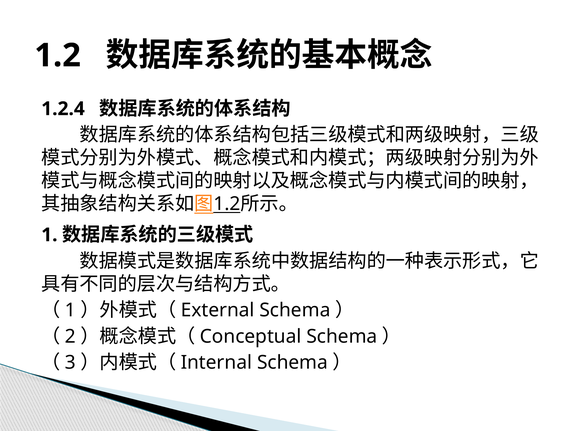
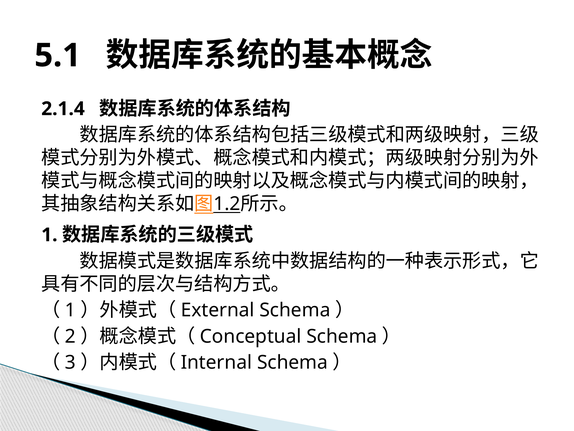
1.2: 1.2 -> 5.1 (58, 55)
1.2.4: 1.2.4 -> 2.1.4 (63, 109)
